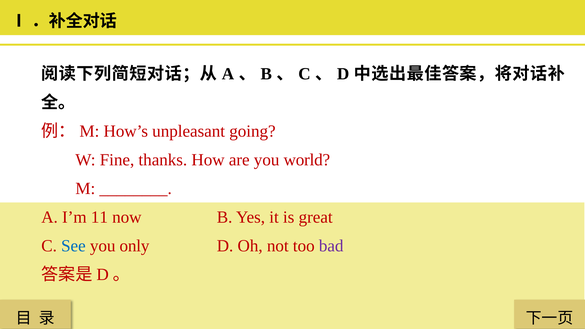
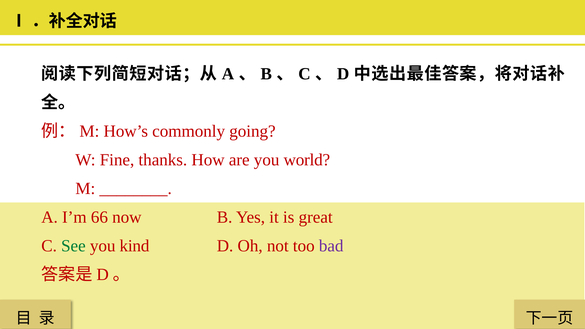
unpleasant: unpleasant -> commonly (189, 131)
11: 11 -> 66 (99, 217)
See colour: blue -> green (73, 246)
only: only -> kind (134, 246)
